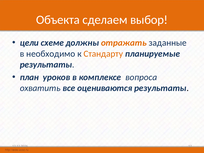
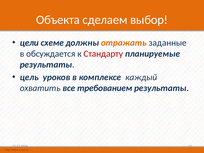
необходимо: необходимо -> обсуждается (51, 54)
Стандарту colour: orange -> red (103, 54)
план: план -> цель (29, 77)
вопроса: вопроса -> каждый (141, 77)
оцениваются: оцениваются -> требованием (105, 88)
